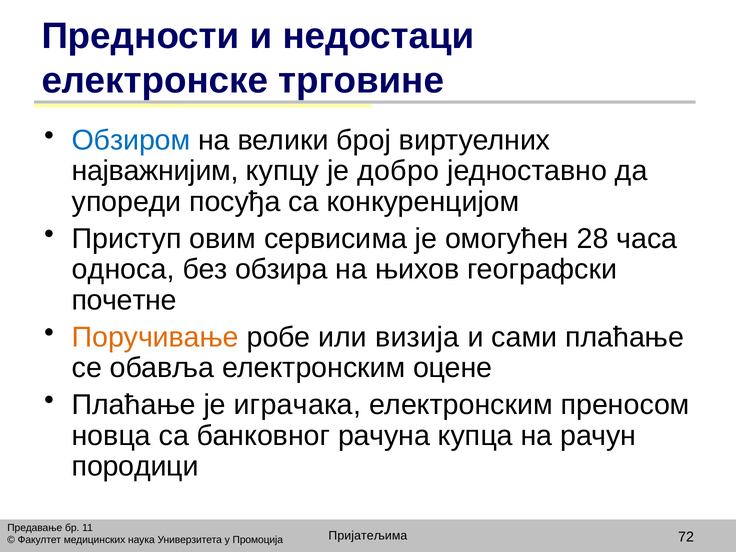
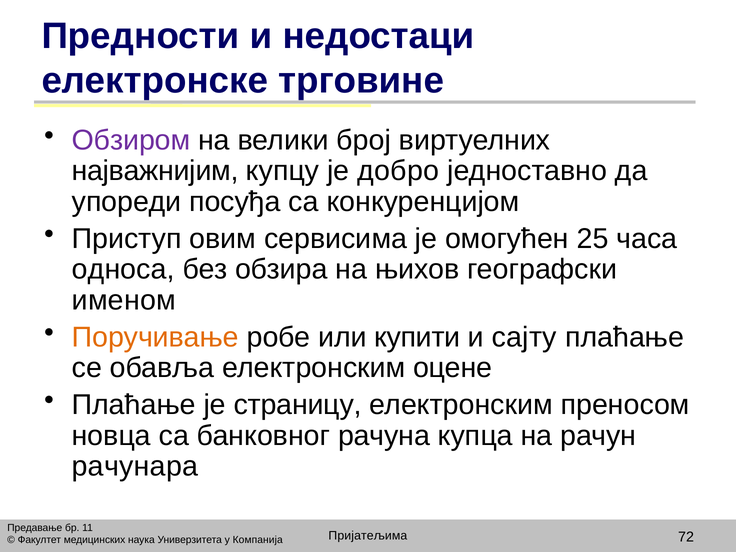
Обзиром colour: blue -> purple (131, 140)
28: 28 -> 25 (593, 239)
почетне: почетне -> именом (124, 300)
визија: визија -> купити (417, 337)
сами: сами -> сајту (524, 337)
играчака: играчака -> страницу (298, 405)
породици: породици -> рачунара (135, 466)
Промоција: Промоција -> Компанија (258, 540)
